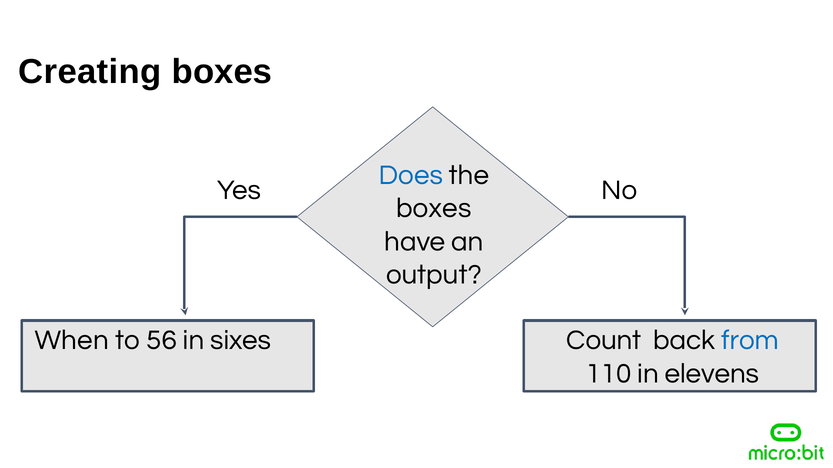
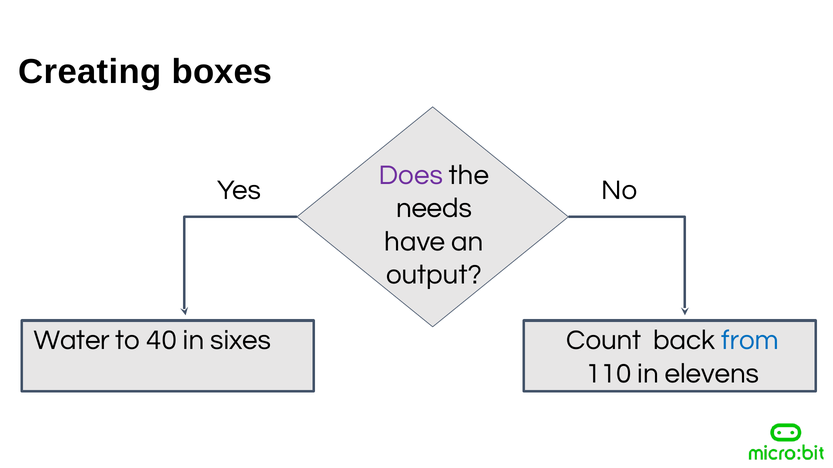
Does colour: blue -> purple (411, 175)
boxes: boxes -> needs (434, 208)
When: When -> Water (72, 341)
56: 56 -> 40 (162, 341)
